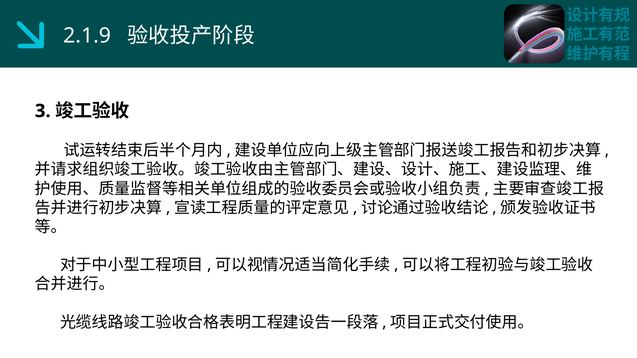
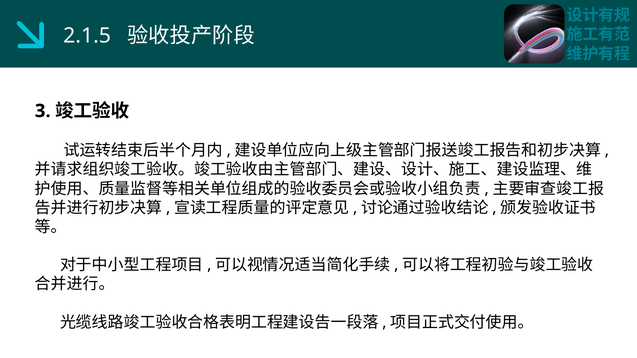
2.1.9: 2.1.9 -> 2.1.5 (87, 36)
